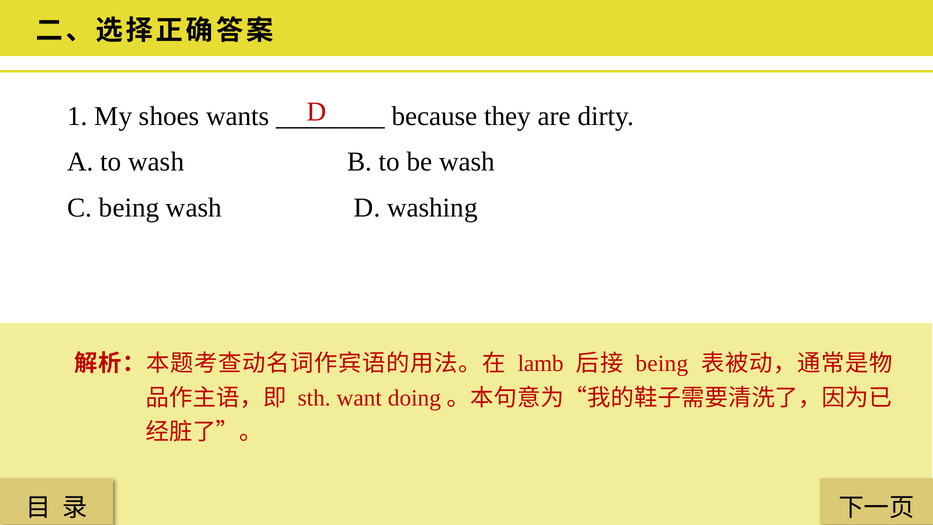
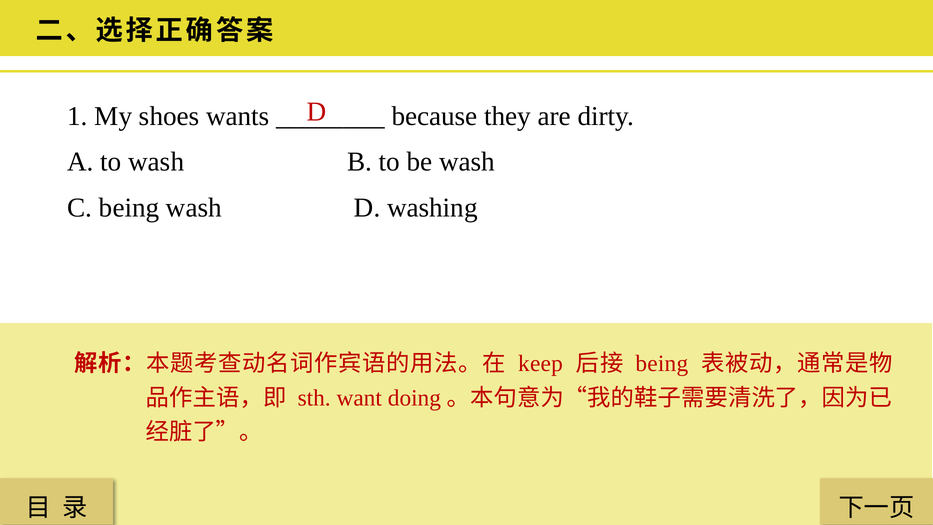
lamb: lamb -> keep (540, 364)
